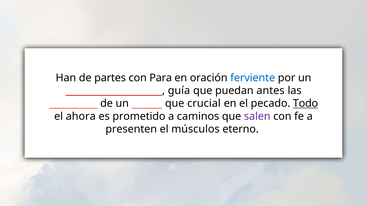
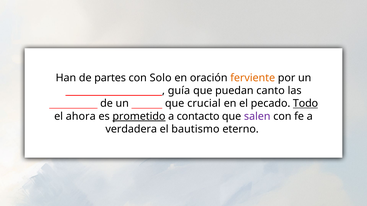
Para: Para -> Solo (161, 78)
ferviente colour: blue -> orange (253, 78)
antes: antes -> canto (271, 91)
prometido underline: none -> present (139, 116)
caminos: caminos -> contacto (198, 116)
presenten: presenten -> verdadera (131, 129)
músculos: músculos -> bautismo (195, 129)
